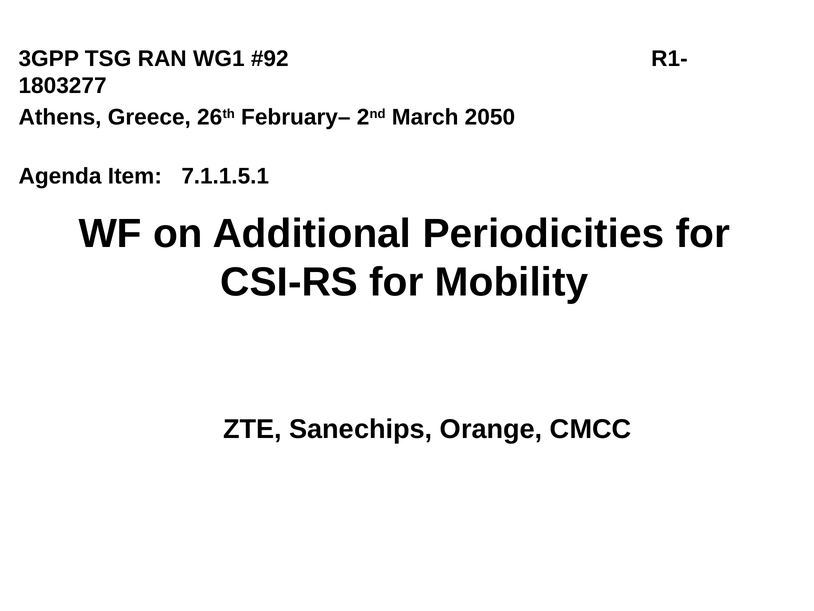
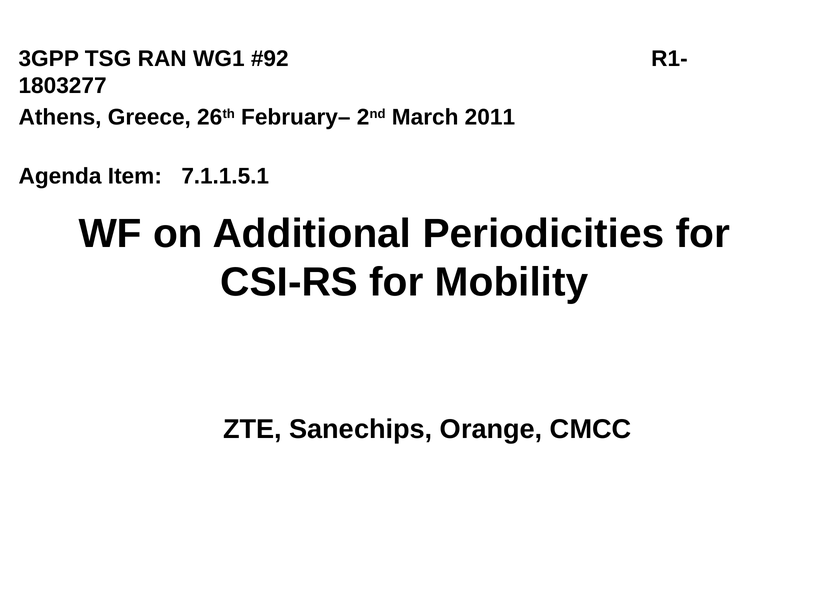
2050: 2050 -> 2011 (490, 117)
